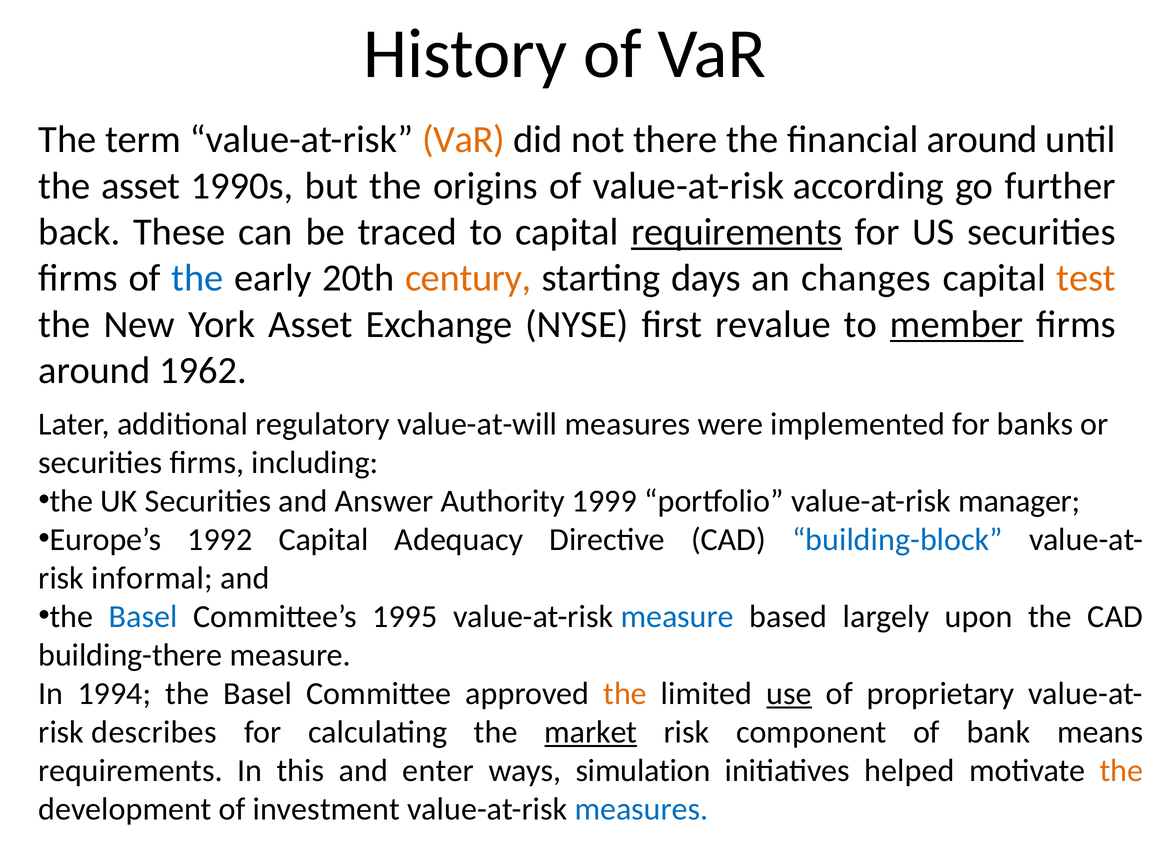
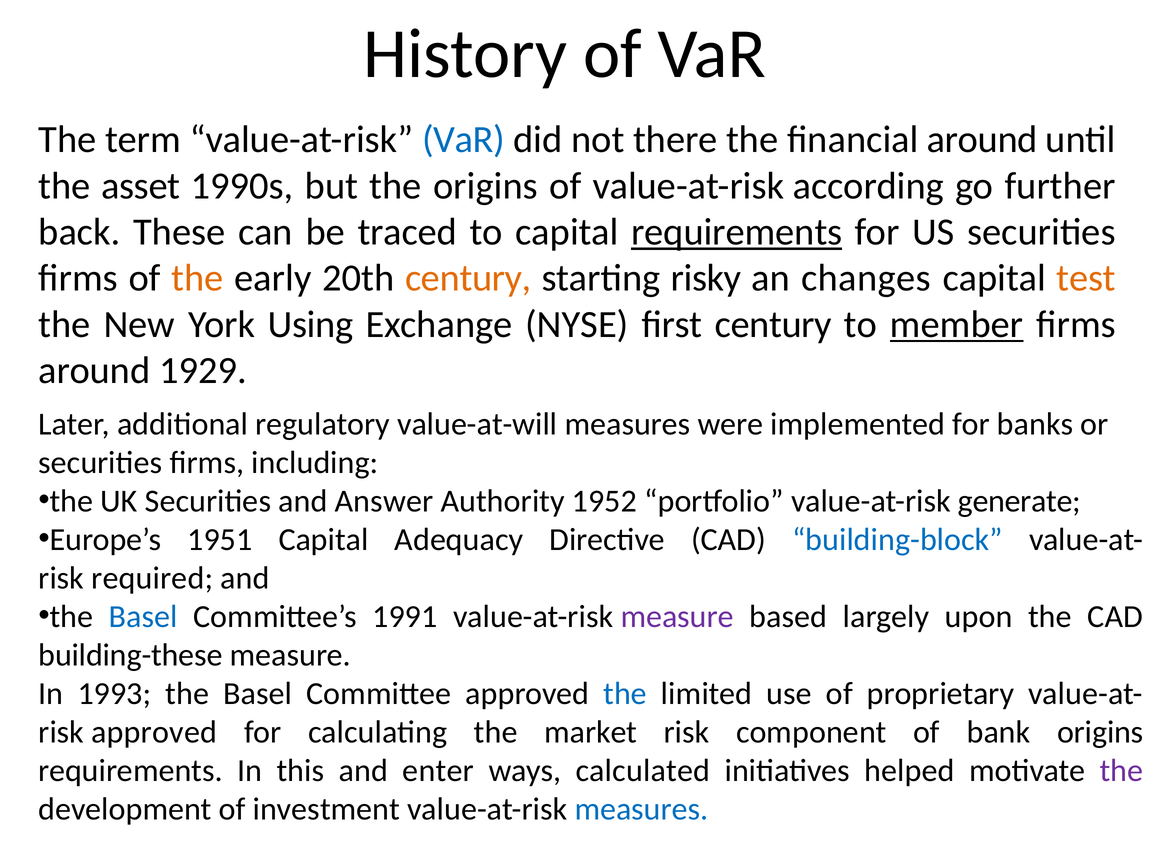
VaR colour: orange -> blue (464, 140)
the colour: blue -> orange (197, 278)
days: days -> risky (706, 278)
York Asset: Asset -> Using (311, 325)
first revalue: revalue -> century (773, 325)
1962: 1962 -> 1929 (203, 371)
1999: 1999 -> 1952 (604, 501)
manager: manager -> generate (1019, 501)
1992: 1992 -> 1951 (220, 540)
informal: informal -> required (152, 578)
1995: 1995 -> 1991 (405, 617)
measure colour: blue -> purple (677, 617)
building-there: building-there -> building-these (130, 655)
1994: 1994 -> 1993 (114, 694)
the colour: orange -> blue (625, 694)
use underline: present -> none (789, 694)
risk describes: describes -> approved (154, 732)
market underline: present -> none (591, 732)
bank means: means -> origins (1100, 732)
simulation: simulation -> calculated (643, 771)
the colour: orange -> purple (1121, 771)
